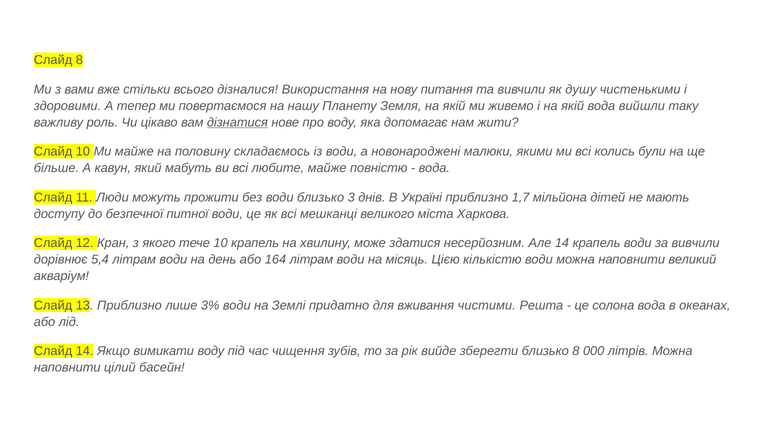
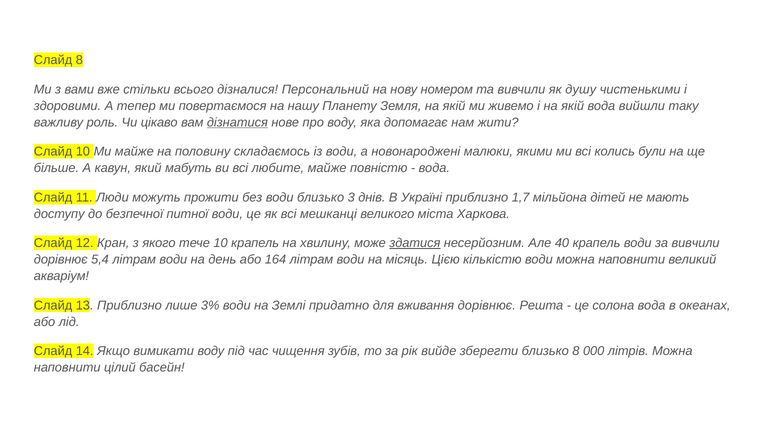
Використання: Використання -> Персональний (325, 89)
питання: питання -> номером (447, 89)
здатися underline: none -> present (415, 243)
Але 14: 14 -> 40 (562, 243)
вживання чистими: чистими -> дорівнює (487, 305)
